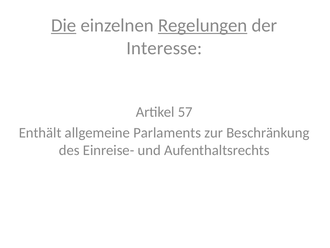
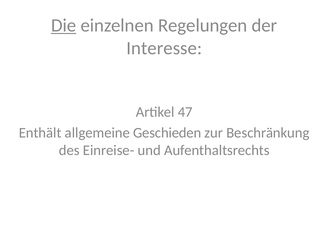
Regelungen underline: present -> none (203, 25)
57: 57 -> 47 (185, 112)
Parlaments: Parlaments -> Geschieden (167, 132)
